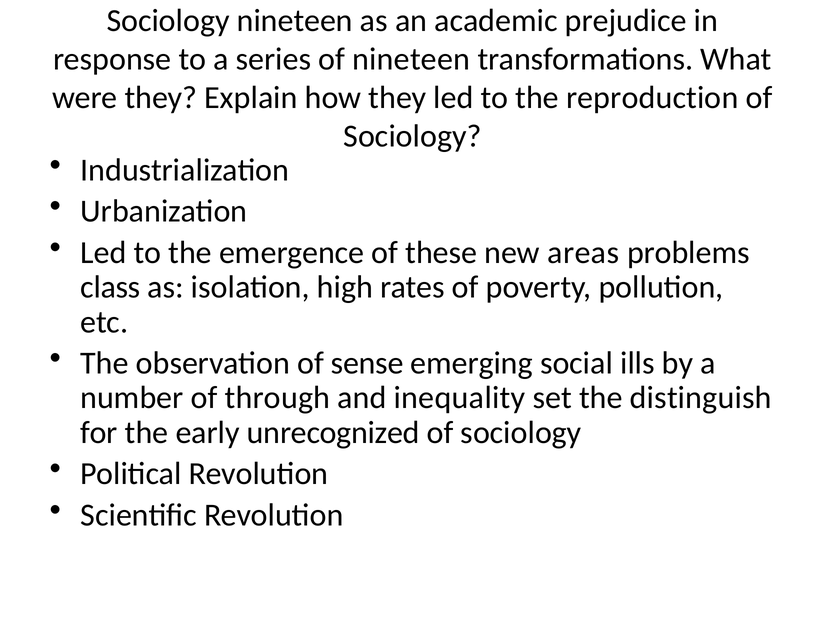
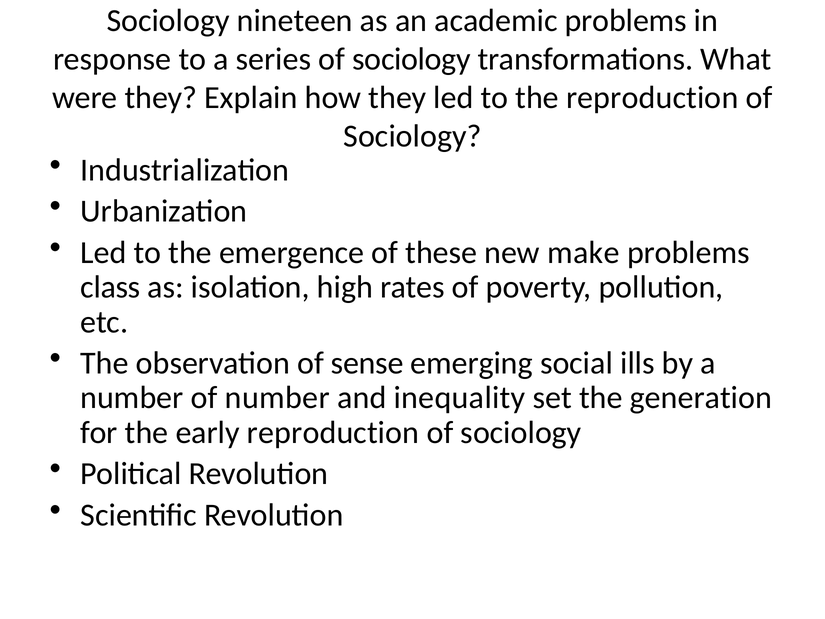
academic prejudice: prejudice -> problems (626, 21)
series of nineteen: nineteen -> sociology (411, 59)
areas: areas -> make (583, 253)
of through: through -> number (277, 398)
distinguish: distinguish -> generation (701, 398)
early unrecognized: unrecognized -> reproduction (333, 432)
